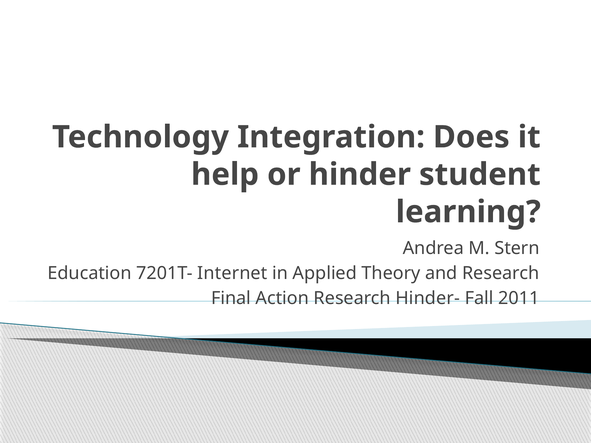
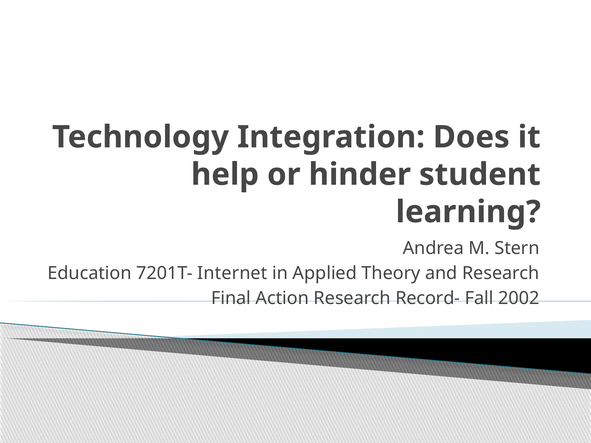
Hinder-: Hinder- -> Record- (428, 298)
2011: 2011 -> 2002 (519, 298)
